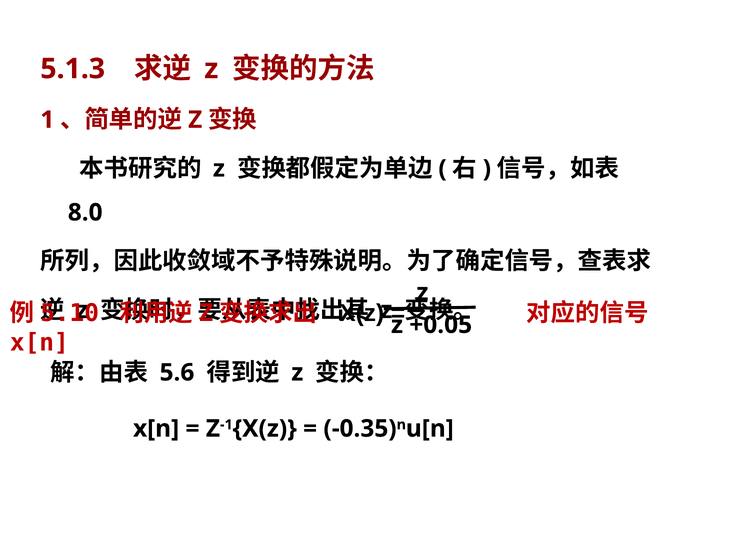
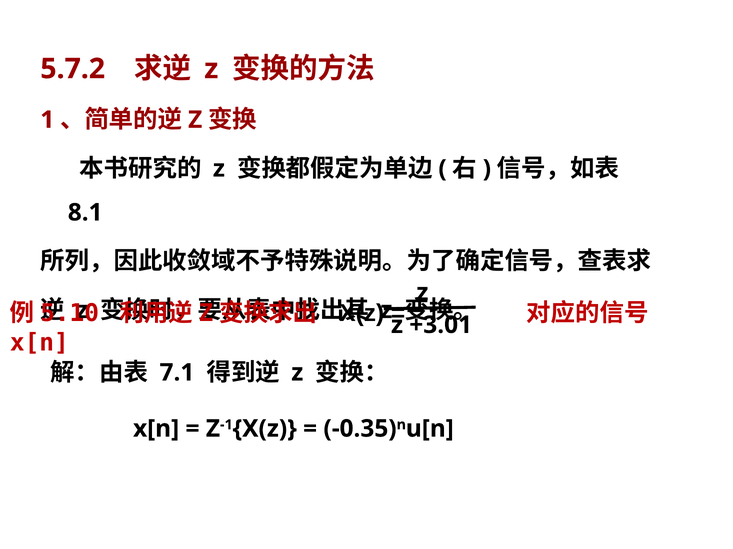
5.1.3: 5.1.3 -> 5.7.2 (73, 69)
8.0: 8.0 -> 8.1 (85, 213)
+0.05: +0.05 -> +3.01 (441, 325)
5.6: 5.6 -> 7.1 (177, 373)
